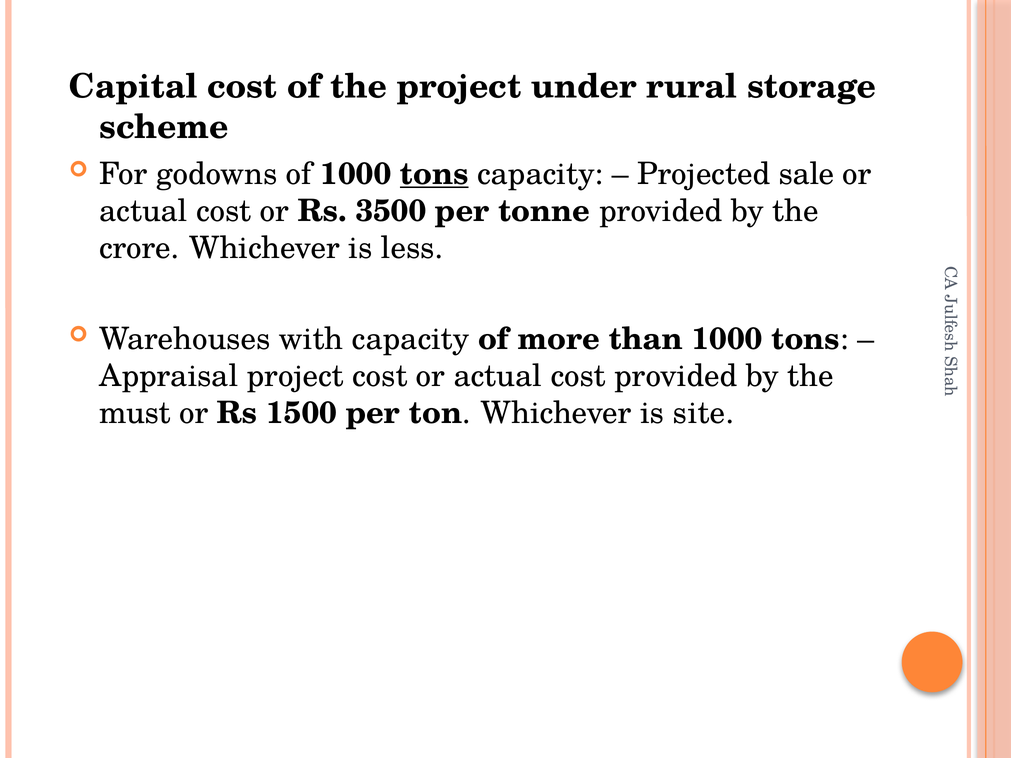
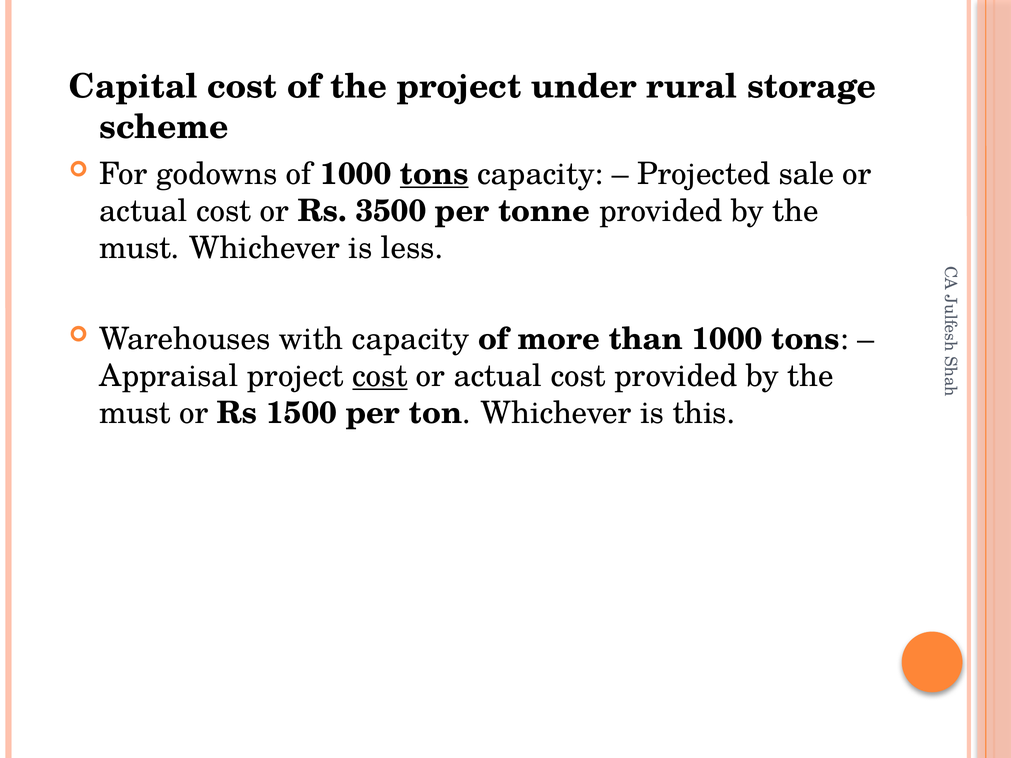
crore: crore -> must (139, 248)
cost underline: none -> present (380, 376)
site: site -> this (704, 413)
